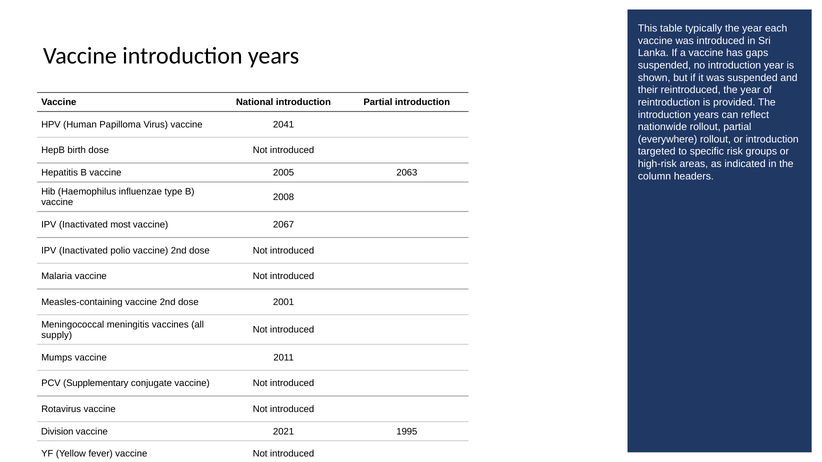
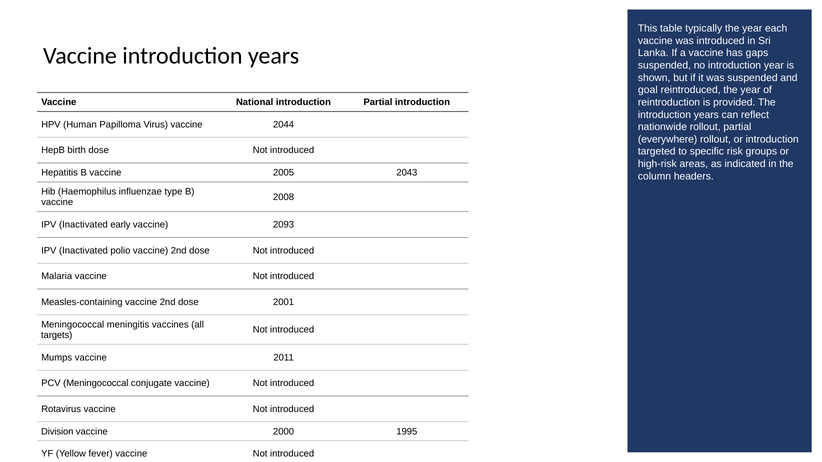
their: their -> goal (648, 90)
2041: 2041 -> 2044 (284, 125)
2063: 2063 -> 2043 (407, 173)
most: most -> early (120, 225)
2067: 2067 -> 2093 (284, 225)
supply: supply -> targets (57, 335)
PCV Supplementary: Supplementary -> Meningococcal (96, 384)
2021: 2021 -> 2000 (284, 432)
